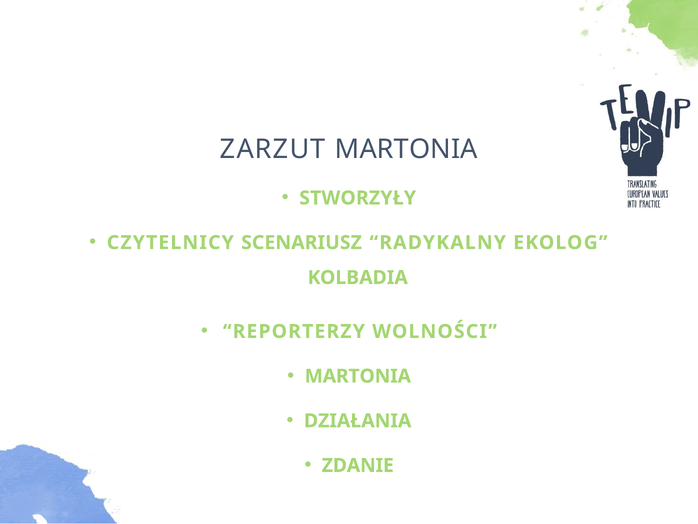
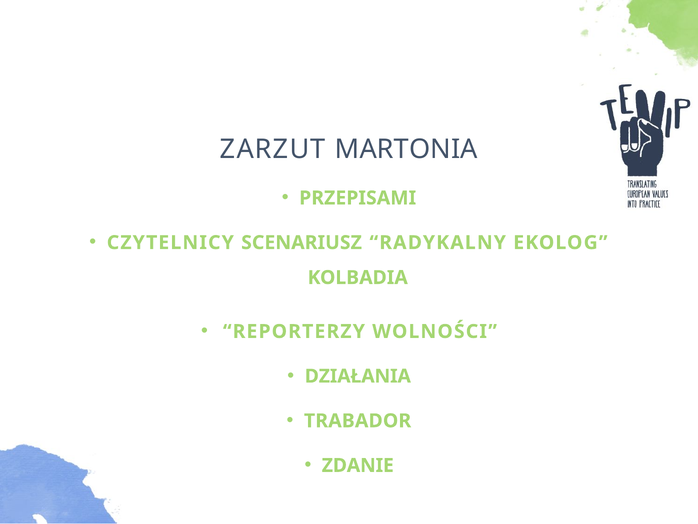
STWORZYŁY: STWORZYŁY -> PRZEPISAMI (358, 198)
MARTONIA: MARTONIA -> DZIAŁANIA (358, 376)
DZIAŁANIA: DZIAŁANIA -> TRABADOR (358, 420)
